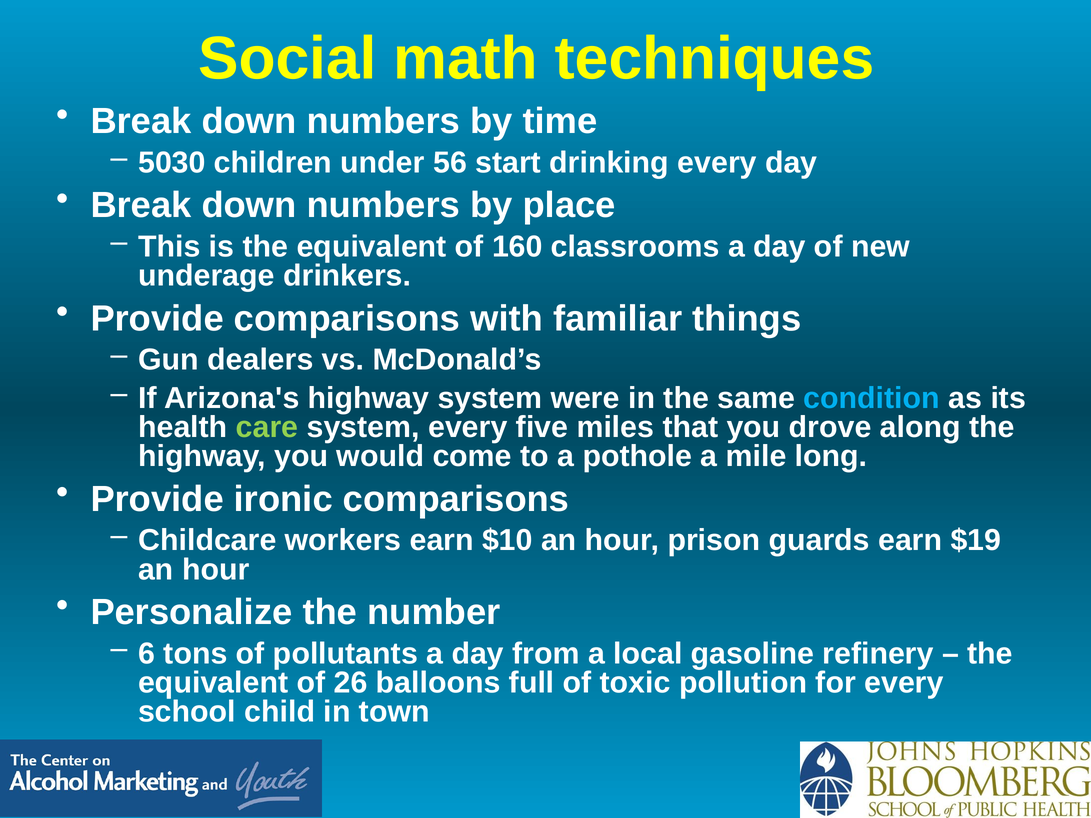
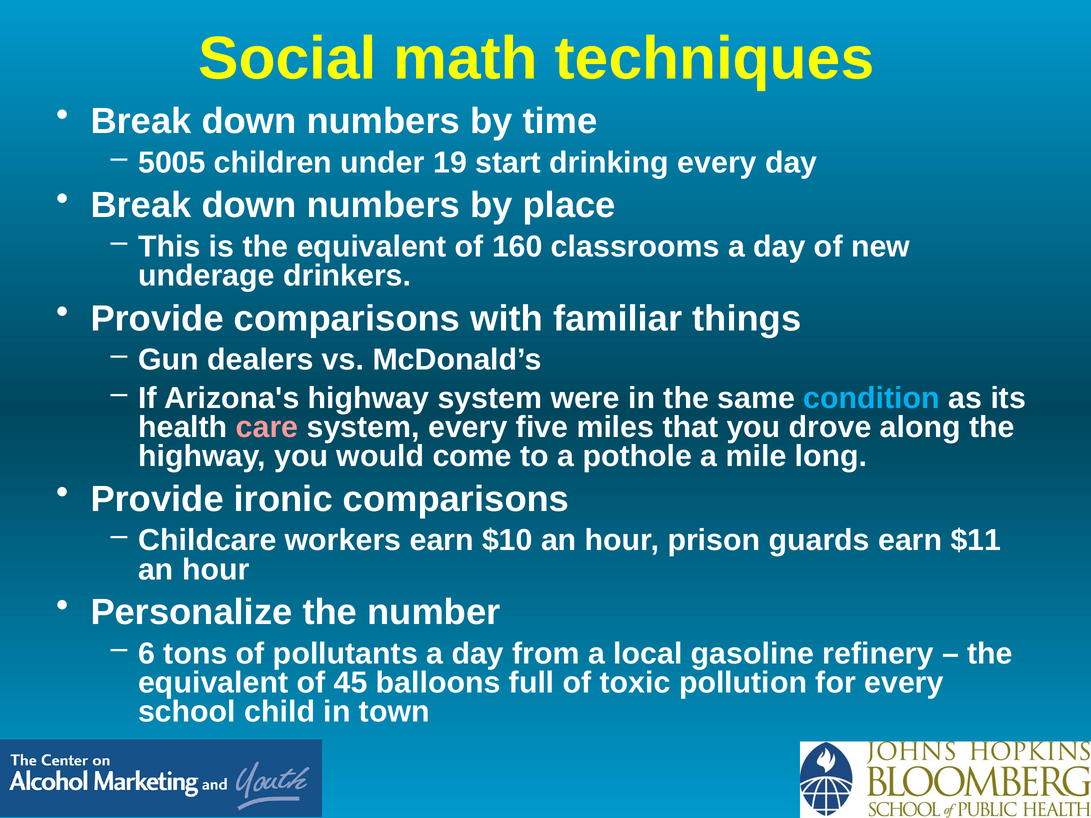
5030: 5030 -> 5005 (172, 163)
56: 56 -> 19 (450, 163)
care colour: light green -> pink (267, 427)
$19: $19 -> $11 (976, 541)
26: 26 -> 45 (351, 683)
